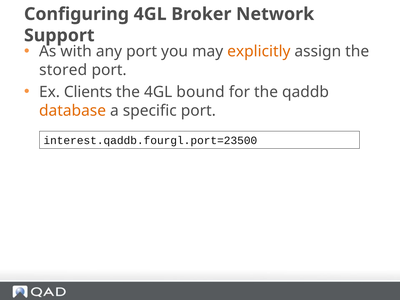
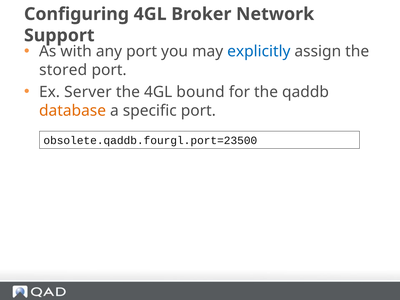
explicitly colour: orange -> blue (259, 51)
Clients: Clients -> Server (88, 92)
interest.qaddb.fourgl.port=23500: interest.qaddb.fourgl.port=23500 -> obsolete.qaddb.fourgl.port=23500 (150, 141)
